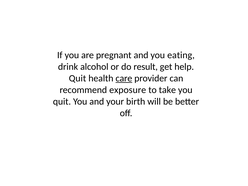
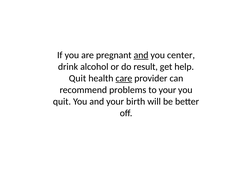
and underline: none -> present (141, 55)
eating: eating -> center (181, 55)
exposure: exposure -> problems (128, 90)
to take: take -> your (167, 90)
